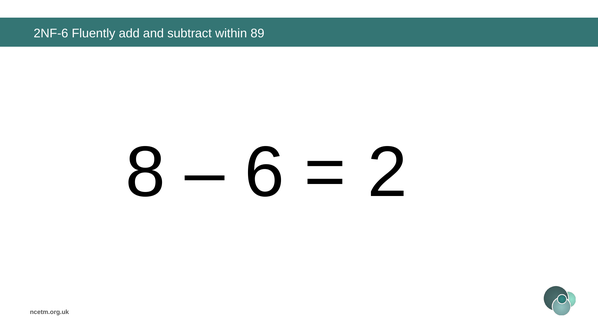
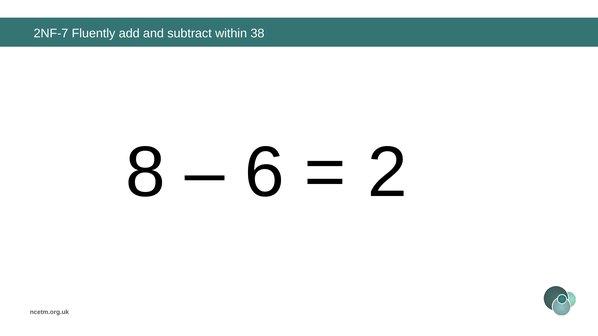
2NF-6: 2NF-6 -> 2NF-7 (51, 33)
89: 89 -> 38 (257, 33)
